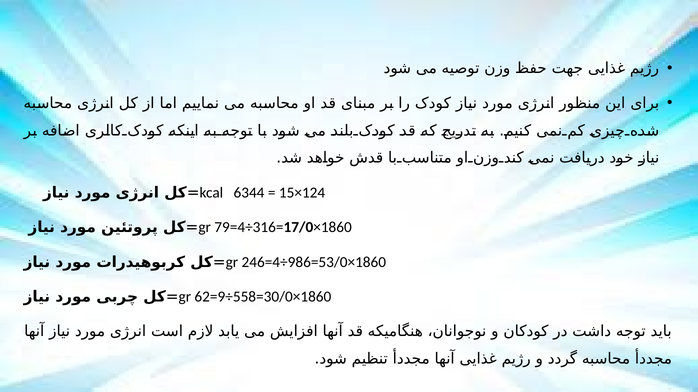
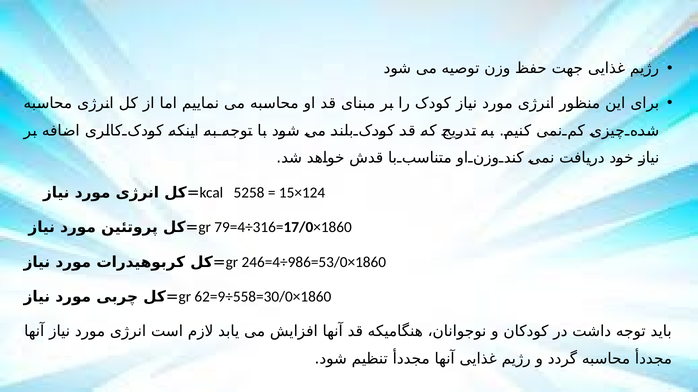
6344: 6344 -> 5258 (249, 193)
